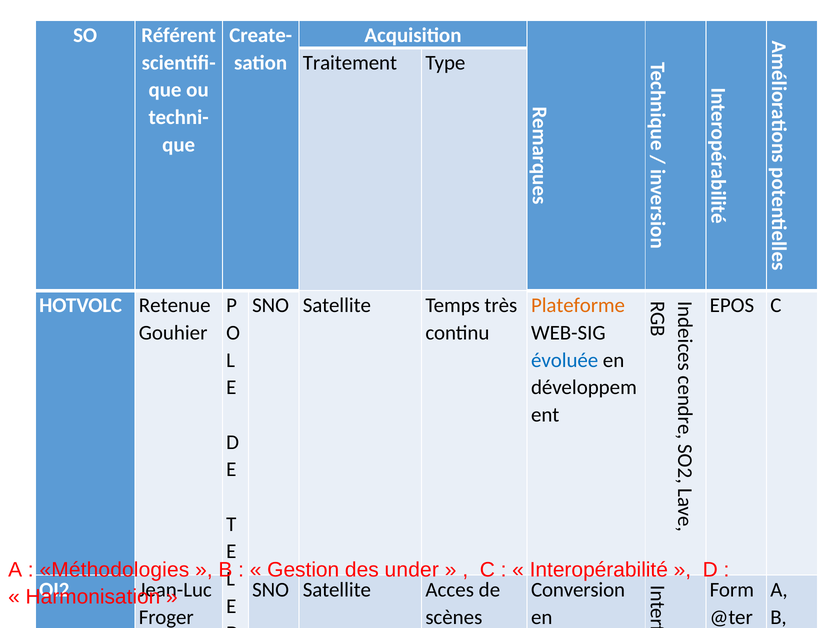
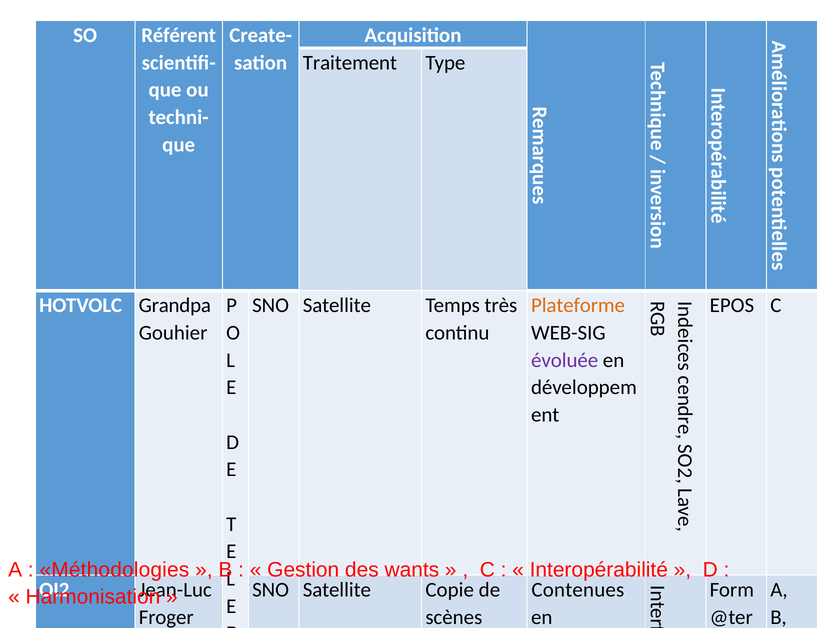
Retenue: Retenue -> Grandpa (175, 305)
évoluée colour: blue -> purple (565, 360)
under: under -> wants (412, 570)
Acces: Acces -> Copie (450, 590)
Conversion: Conversion -> Contenues (578, 590)
